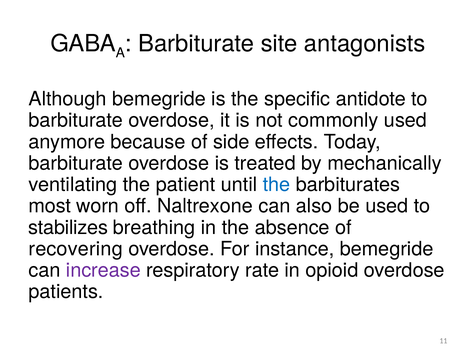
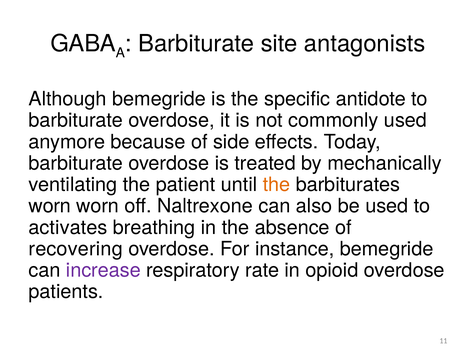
the colour: blue -> orange (276, 185)
most: most -> worn (50, 206)
stabilizes: stabilizes -> activates (68, 227)
